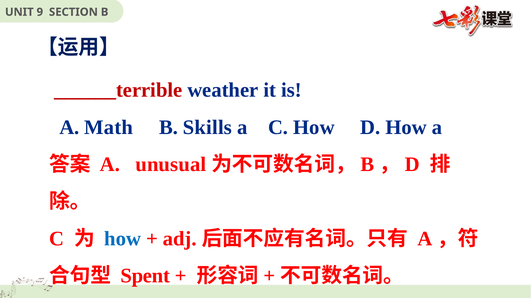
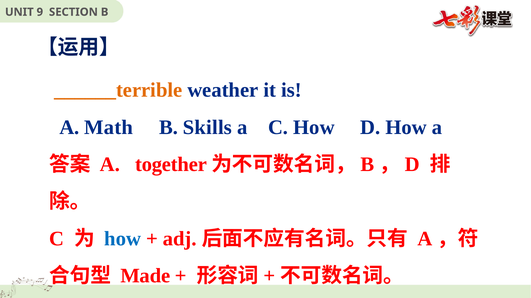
______terrible colour: red -> orange (118, 90)
unusual: unusual -> together (171, 165)
Spent: Spent -> Made (145, 276)
